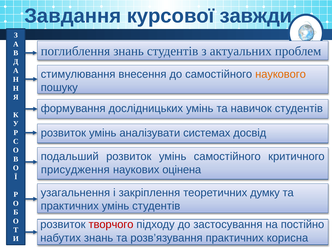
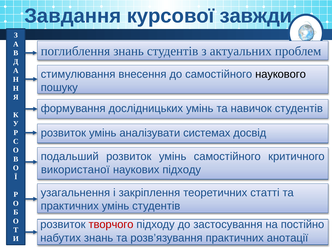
наукового colour: orange -> black (281, 74)
присудження: присудження -> використаної (75, 170)
наукових оцінена: оцінена -> підходу (182, 170)
думку: думку -> статті (265, 193)
корисна: корисна -> анотації (288, 238)
